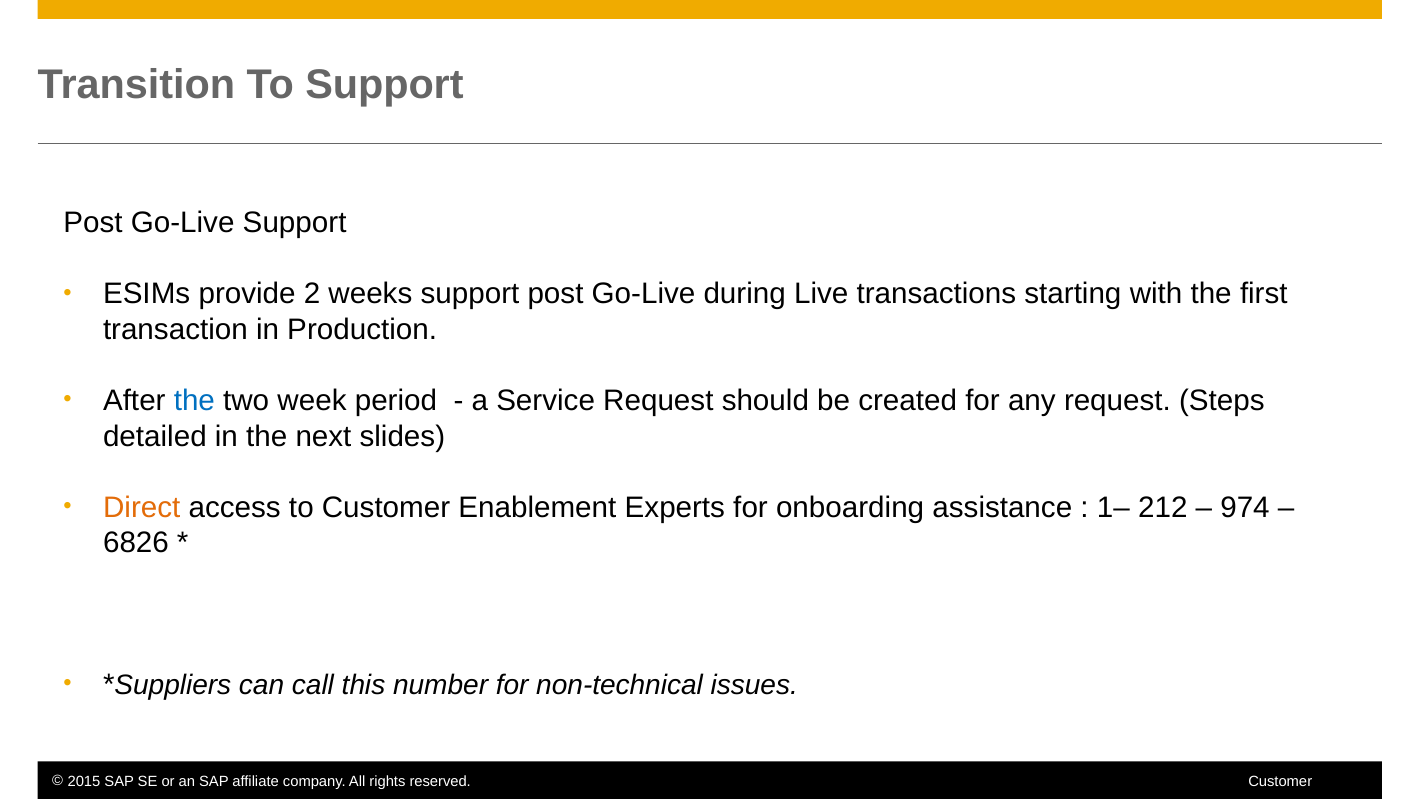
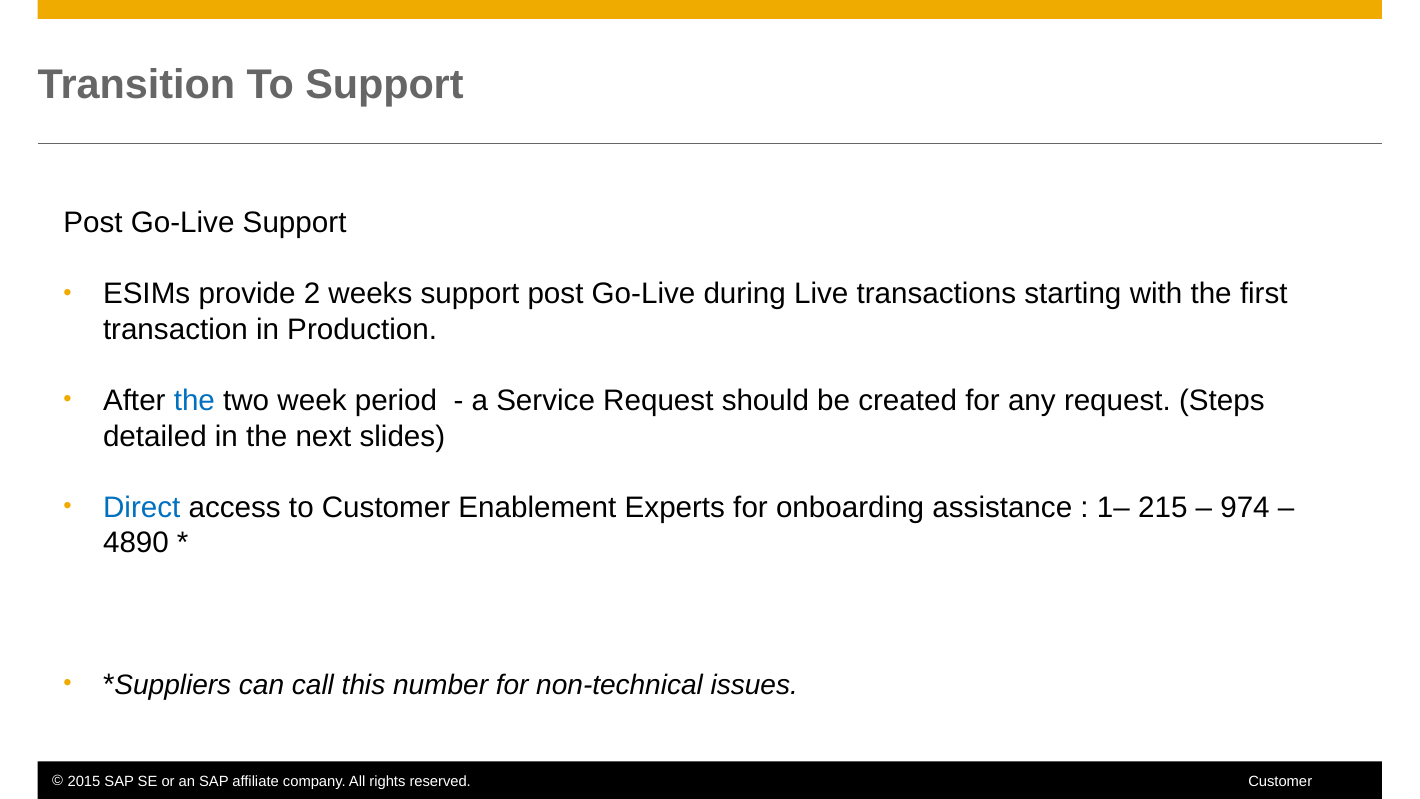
Direct colour: orange -> blue (142, 507)
212: 212 -> 215 (1163, 507)
6826: 6826 -> 4890 (136, 543)
